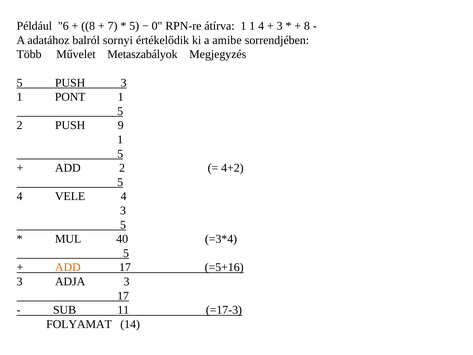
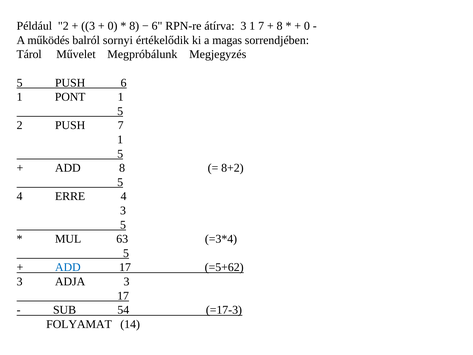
Például 6: 6 -> 2 (63, 26)
8: 8 -> 3 (88, 26)
7: 7 -> 0 (113, 26)
5: 5 -> 8 (134, 26)
0: 0 -> 6 (157, 26)
átírva 1: 1 -> 3 (243, 26)
1 4: 4 -> 7 (261, 26)
3: 3 -> 8 (280, 26)
8: 8 -> 0 (307, 26)
adatához: adatához -> működés (48, 40)
amibe: amibe -> magas (227, 40)
Több: Több -> Tárol (29, 54)
Metaszabályok: Metaszabályok -> Megpróbálunk (142, 54)
PUSH 3: 3 -> 6 (124, 83)
PUSH 9: 9 -> 7 (121, 125)
ADD 2: 2 -> 8 (122, 168)
4+2: 4+2 -> 8+2 (232, 168)
VELE: VELE -> ERRE (70, 196)
40: 40 -> 63 (122, 239)
ADD colour: orange -> blue (68, 267)
=5+16: =5+16 -> =5+62 (224, 267)
11: 11 -> 54 (123, 310)
